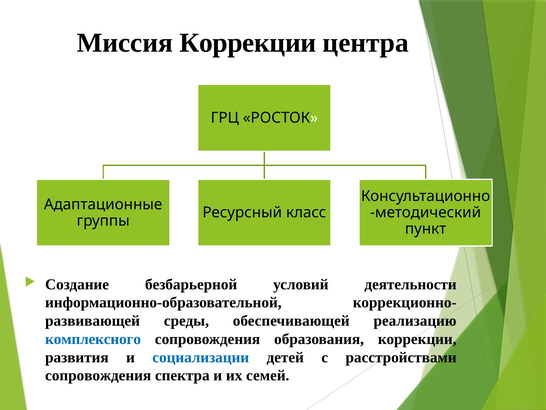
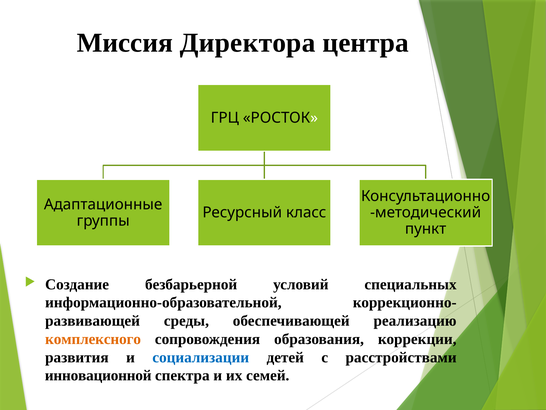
Миссия Коррекции: Коррекции -> Директора (248, 43)
деятельности: деятельности -> специальных (411, 284)
комплексного colour: blue -> orange (93, 339)
сопровождения: сопровождения -> инновационной (98, 375)
